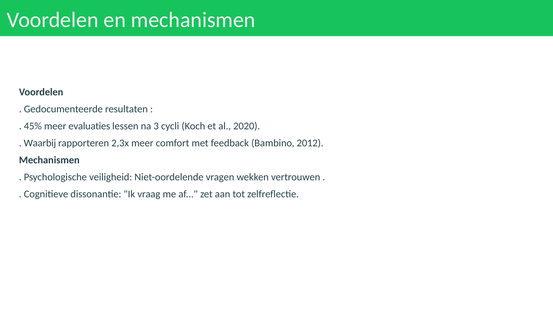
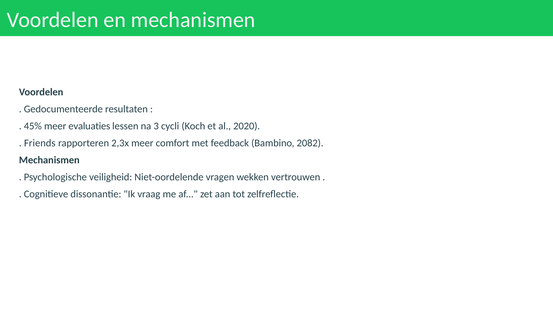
Waarbij: Waarbij -> Friends (40, 143)
2012: 2012 -> 2082 (310, 143)
